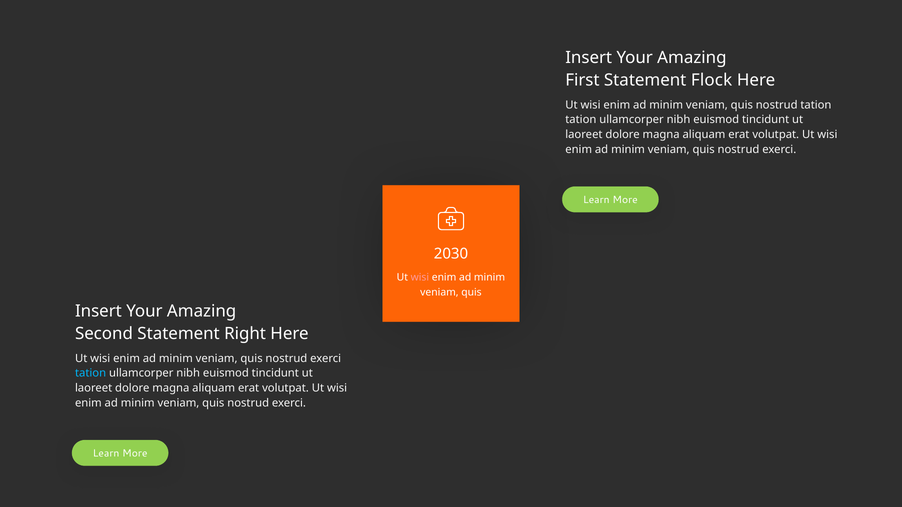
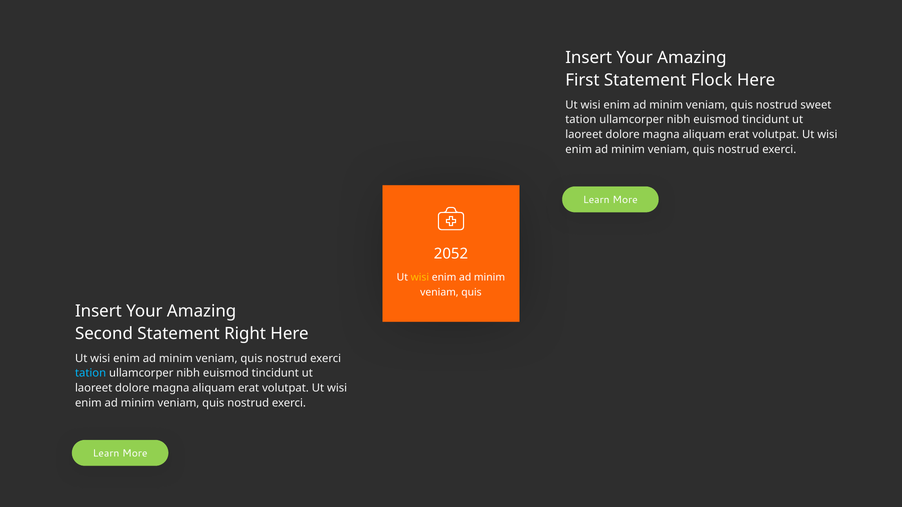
nostrud tation: tation -> sweet (816, 105)
2030: 2030 -> 2052 (451, 254)
wisi colour: pink -> yellow (420, 278)
